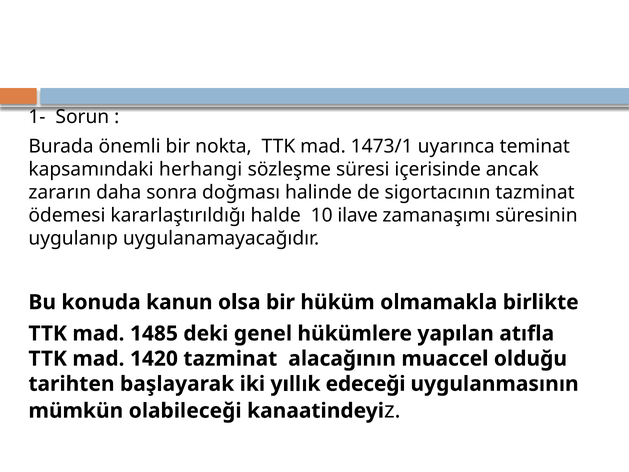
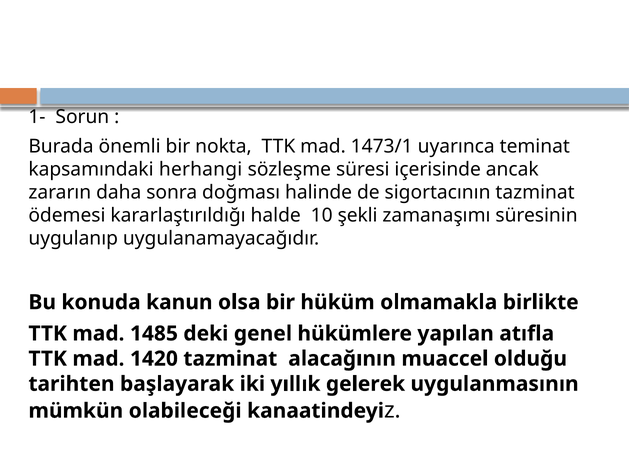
ilave: ilave -> şekli (358, 215)
edeceği: edeceği -> gelerek (365, 384)
